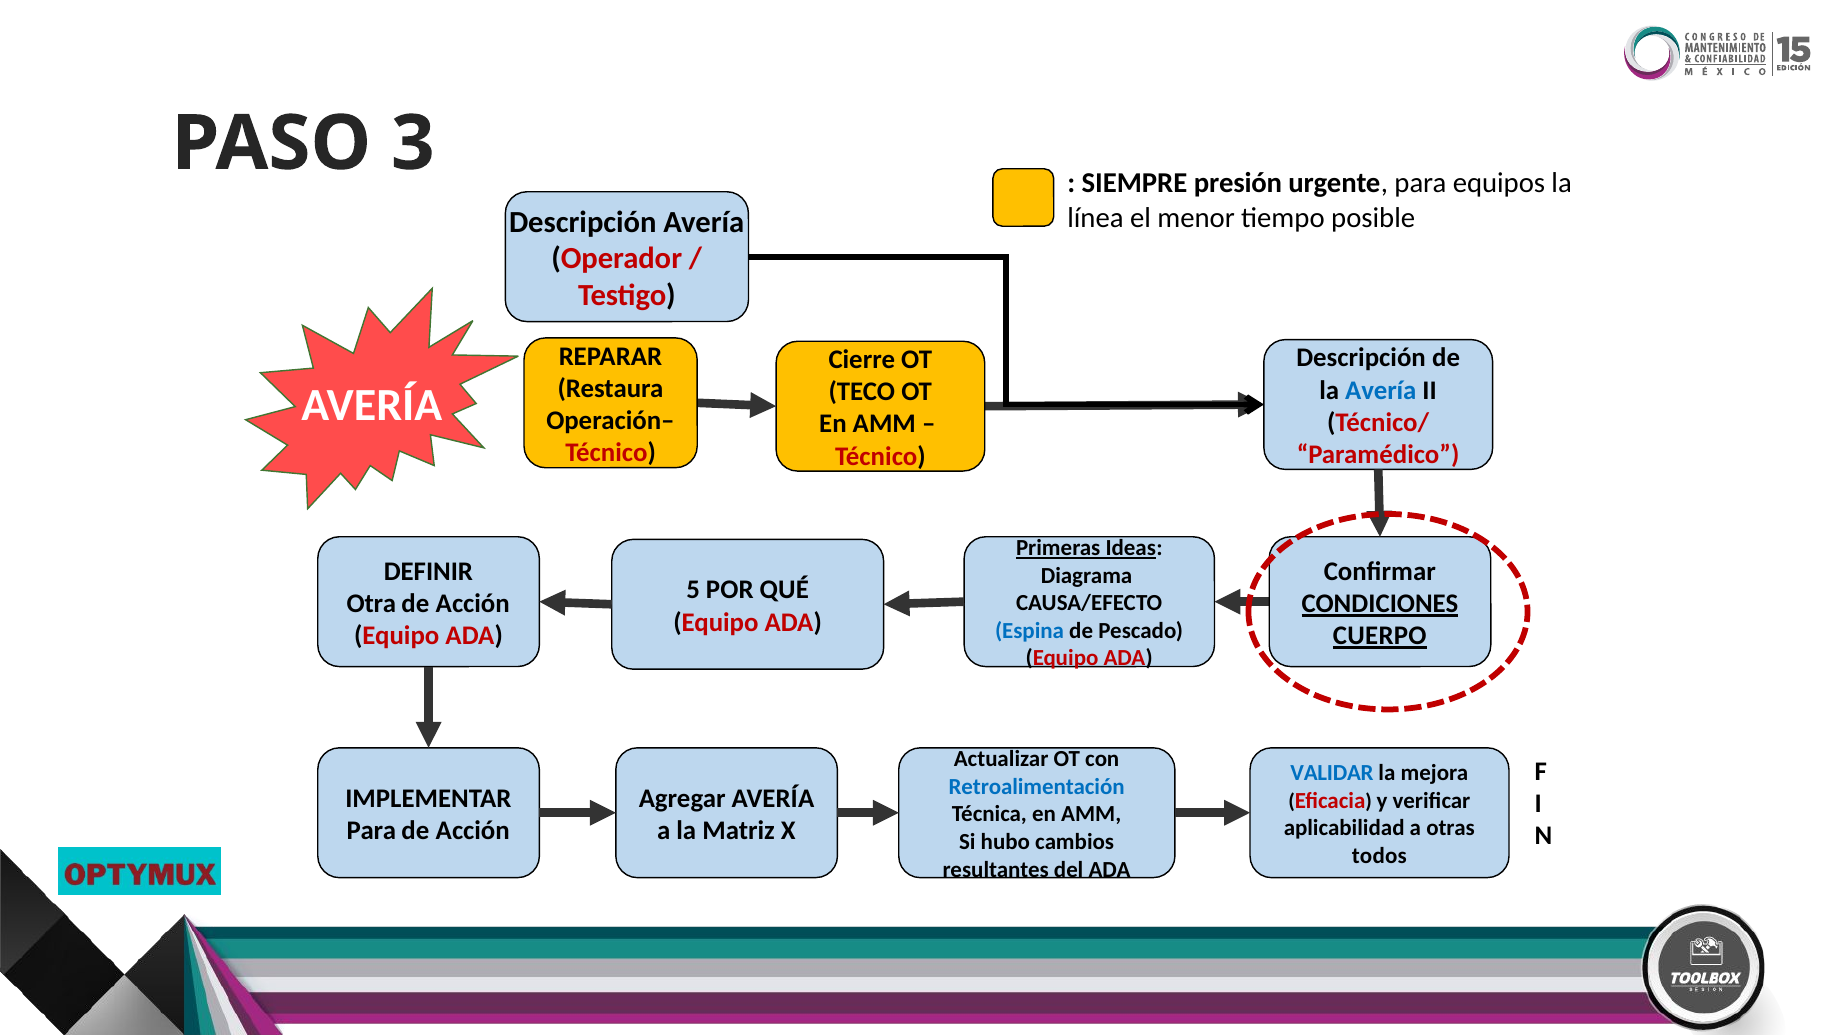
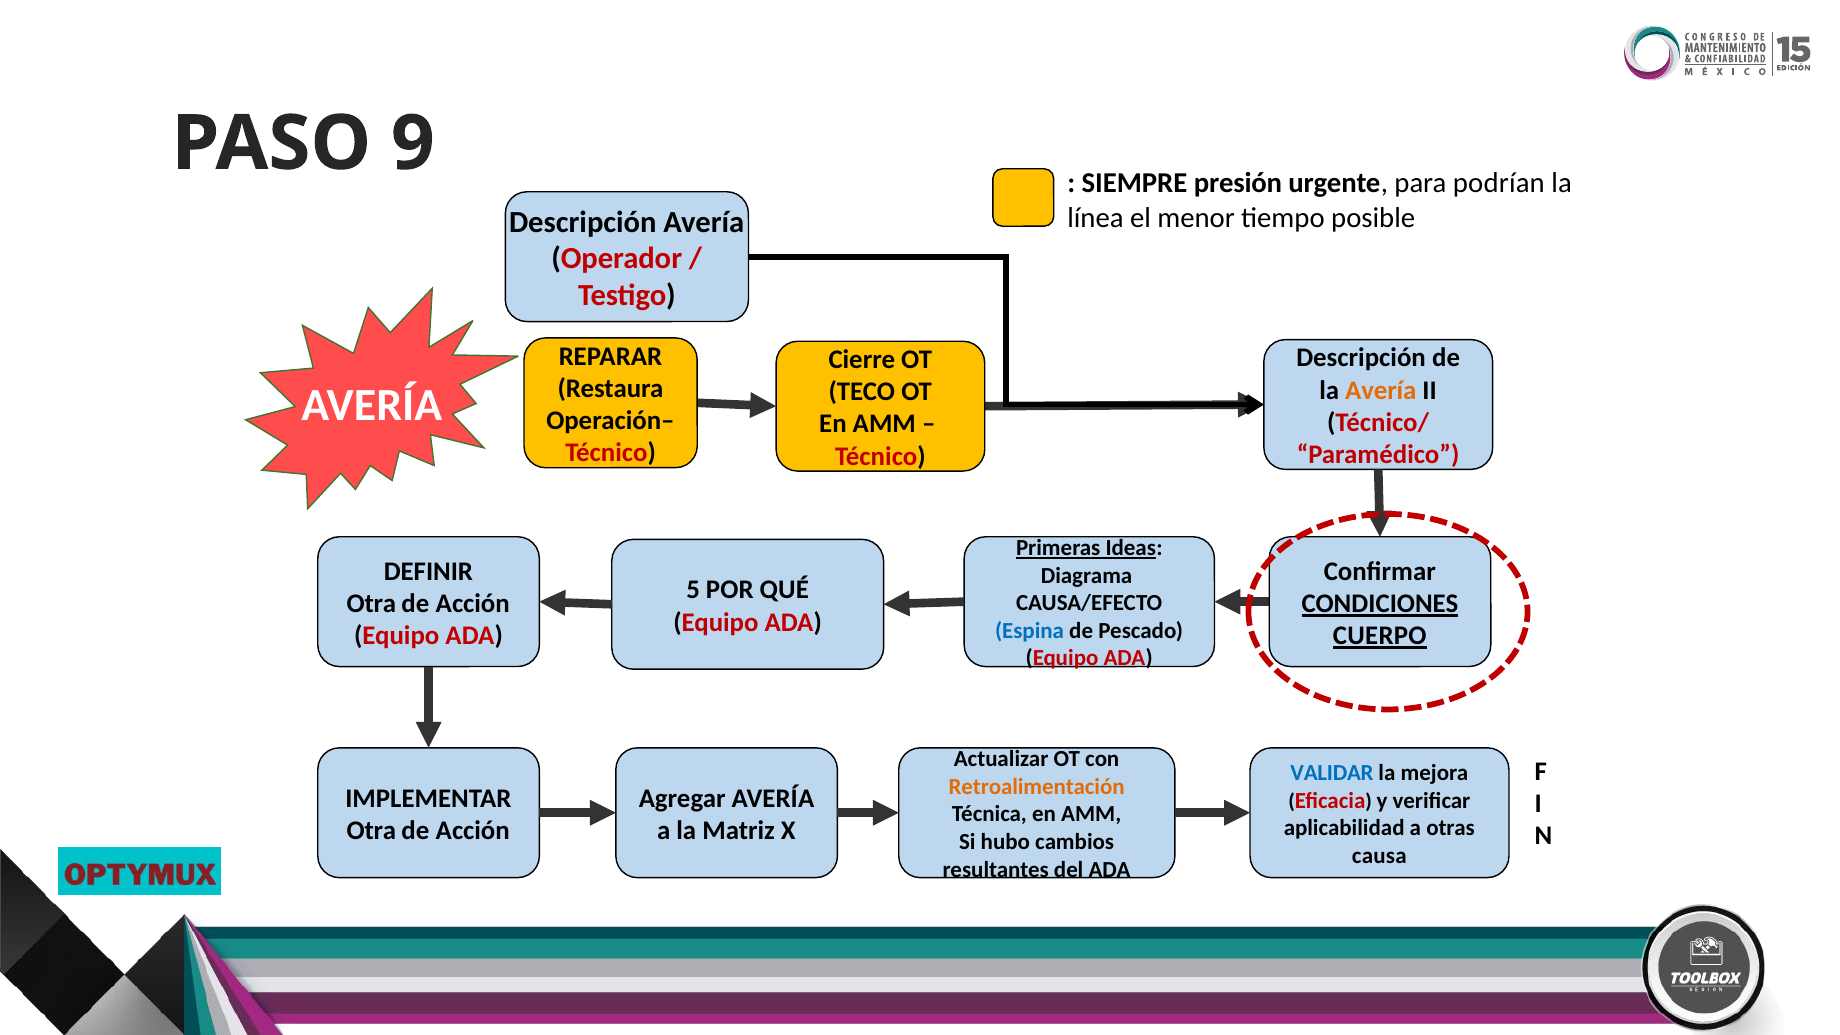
3: 3 -> 9 (413, 144)
equipos: equipos -> podrían (1499, 183)
Avería colour: blue -> orange (1381, 390)
Retroalimentación colour: blue -> orange (1037, 787)
Para: Para -> Otra (371, 831)
todos: todos -> causa (1379, 856)
